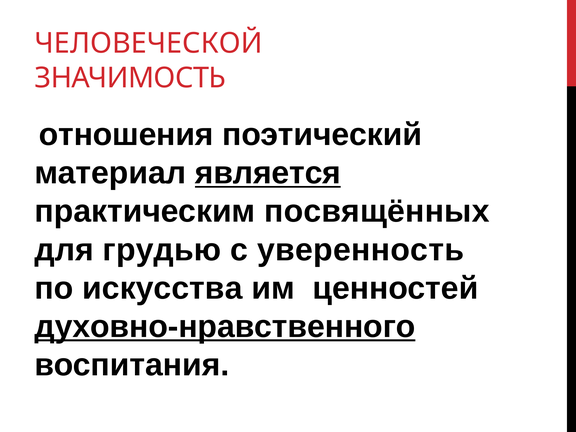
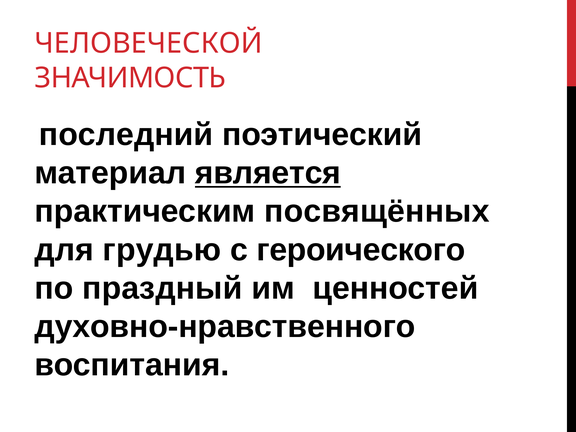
отношения: отношения -> последний (126, 135)
уверенность: уверенность -> героического (361, 250)
искусства: искусства -> праздный (162, 288)
духовно-нравственного underline: present -> none (225, 327)
